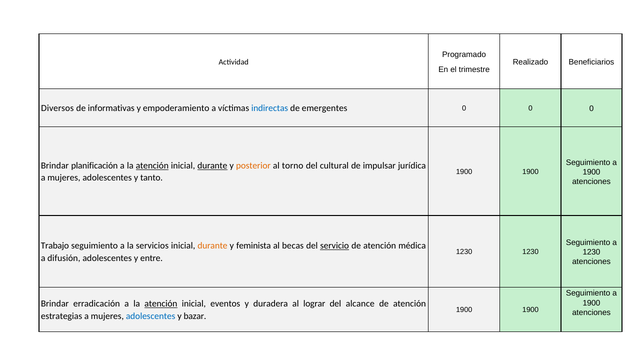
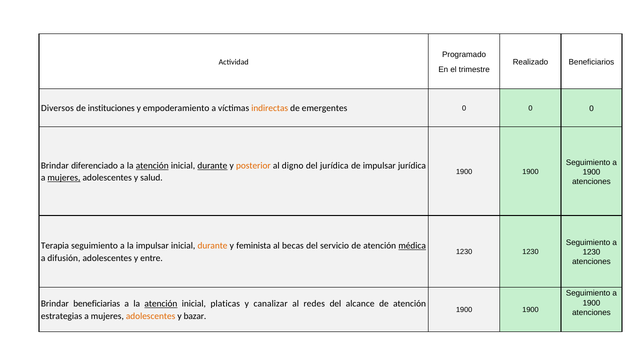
informativas: informativas -> instituciones (111, 108)
indirectas colour: blue -> orange (270, 108)
planificación: planificación -> diferenciado (95, 166)
torno: torno -> digno (293, 166)
del cultural: cultural -> jurídica (334, 166)
mujeres underline: none -> present (64, 178)
tanto: tanto -> salud (152, 178)
Trabajo: Trabajo -> Terapia (55, 246)
la servicios: servicios -> impulsar (152, 246)
servicio underline: present -> none (335, 246)
médica underline: none -> present (412, 246)
erradicación: erradicación -> beneficiarias (97, 304)
eventos: eventos -> platicas (225, 304)
duradera: duradera -> canalizar (271, 304)
lograr: lograr -> redes (314, 304)
adolescentes colour: blue -> orange (151, 316)
